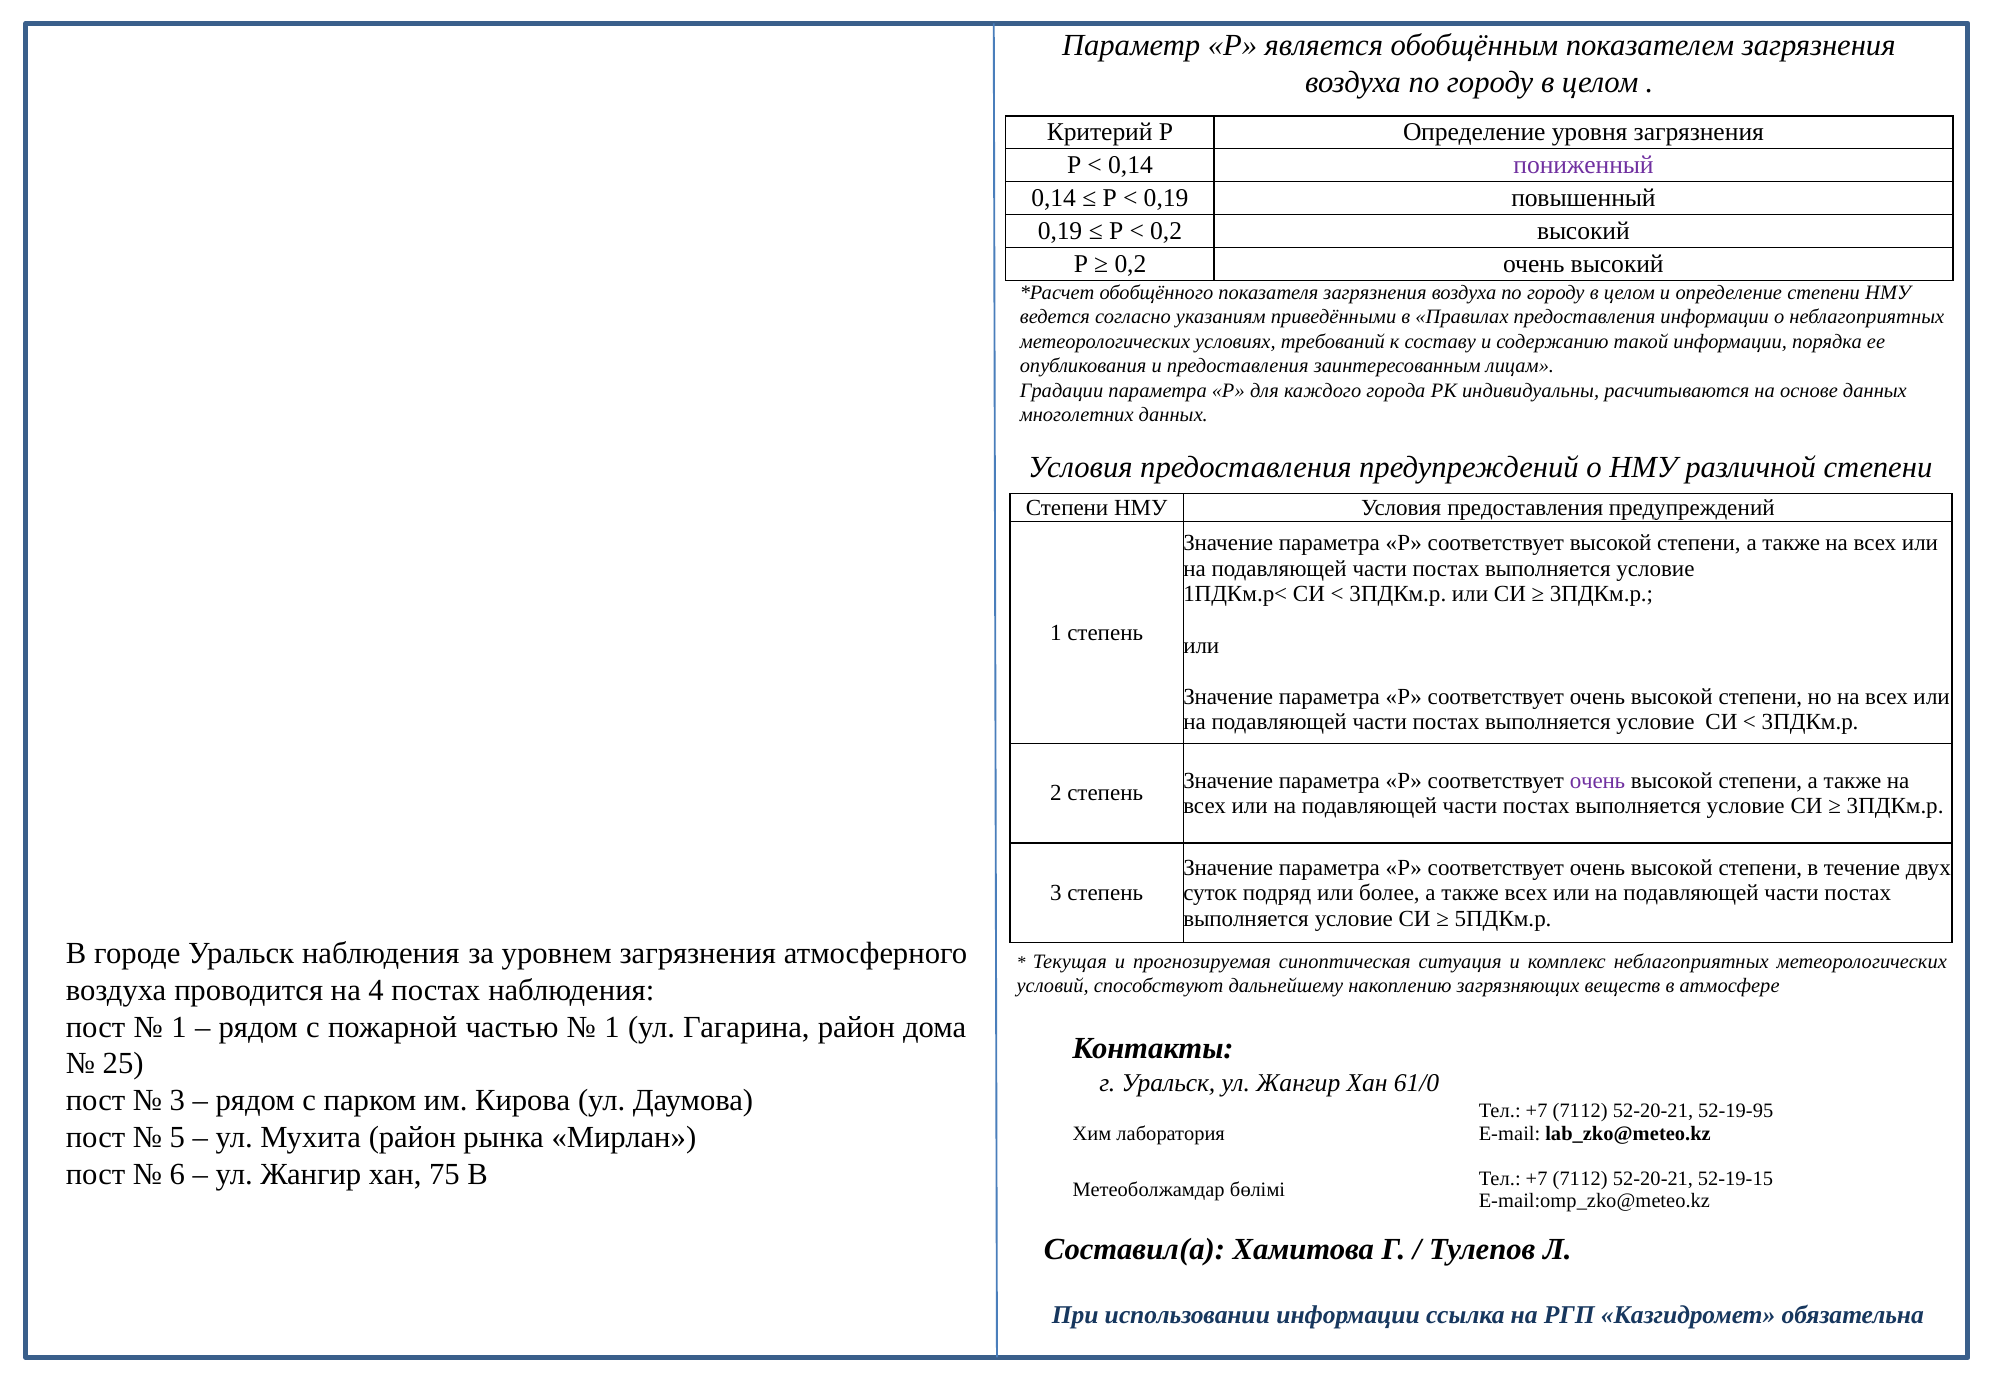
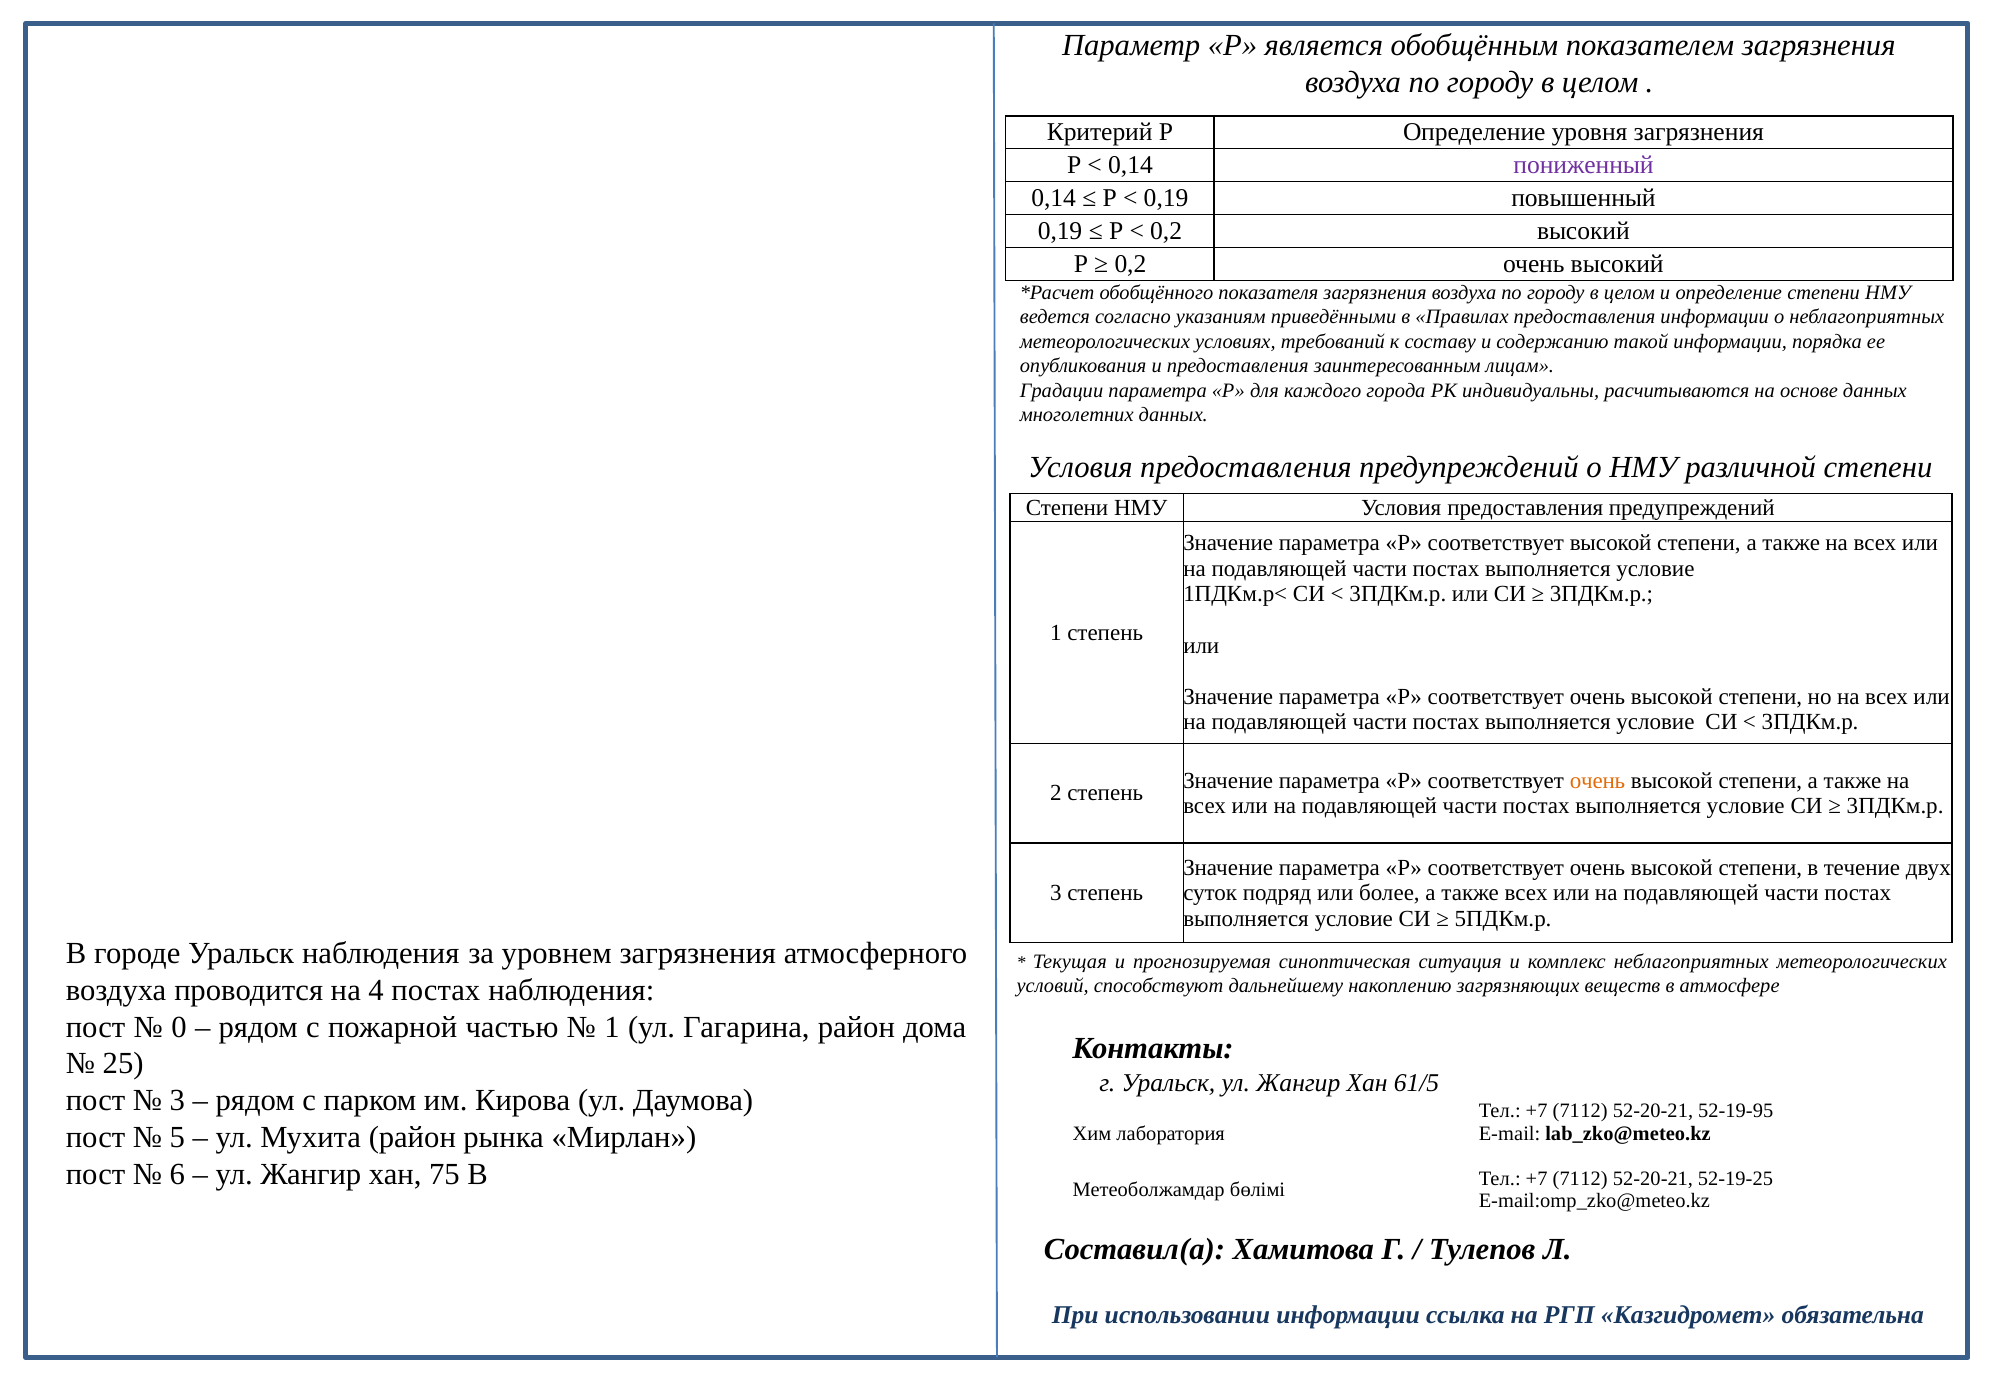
очень colour: purple -> orange (1597, 780)
1: 1 -> 0 (179, 1027)
61/0: 61/0 -> 61/5 (1416, 1083)
52-19-15: 52-19-15 -> 52-19-25 (1735, 1178)
